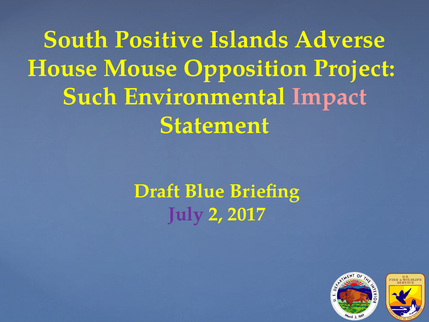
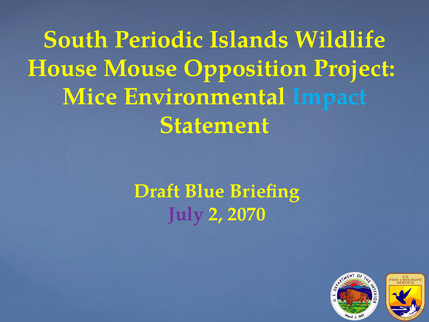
Positive: Positive -> Periodic (159, 40)
Adverse: Adverse -> Wildlife (340, 40)
Such: Such -> Mice (90, 97)
Impact colour: pink -> light blue (329, 97)
2017: 2017 -> 2070 (247, 214)
